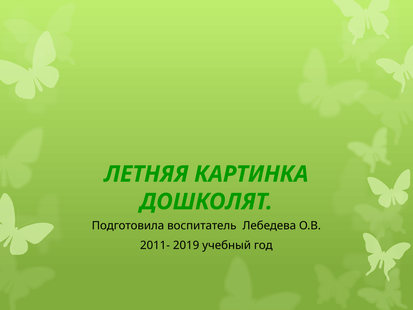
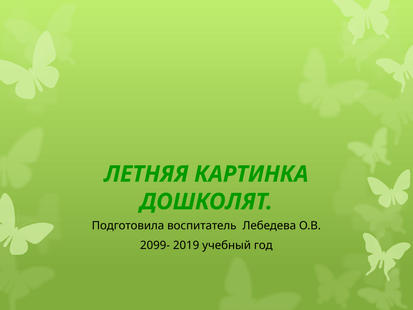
2011-: 2011- -> 2099- (155, 245)
